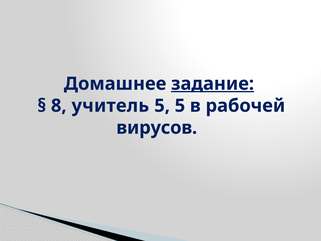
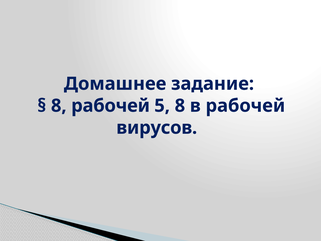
задание underline: present -> none (213, 84)
8 учитель: учитель -> рабочей (111, 106)
5 5: 5 -> 8 (180, 106)
